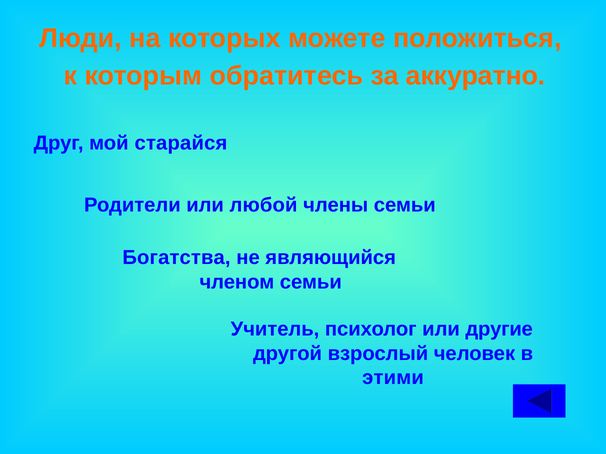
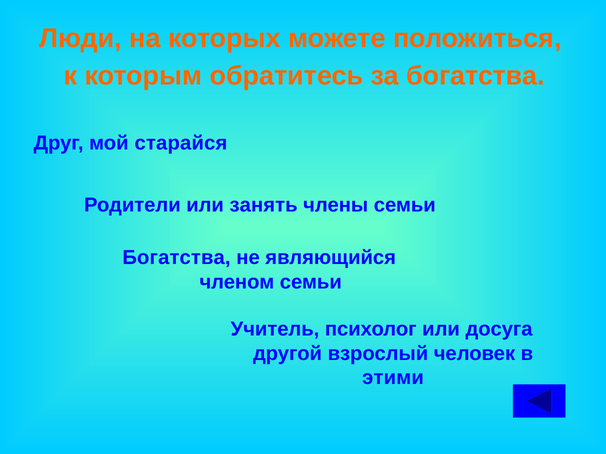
за аккуратно: аккуратно -> богатства (475, 76)
любой: любой -> занять (264, 206)
другие: другие -> досуга (499, 330)
